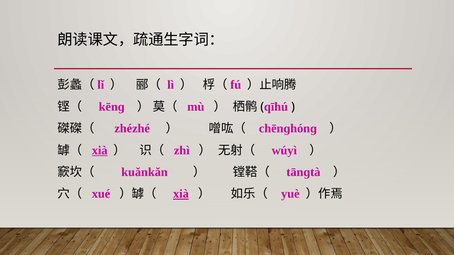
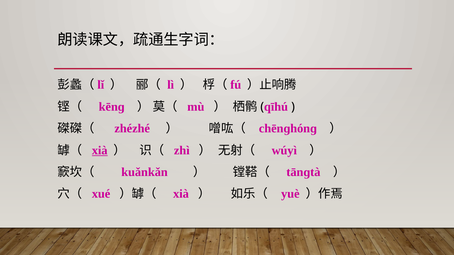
xià underline: present -> none (181, 194)
